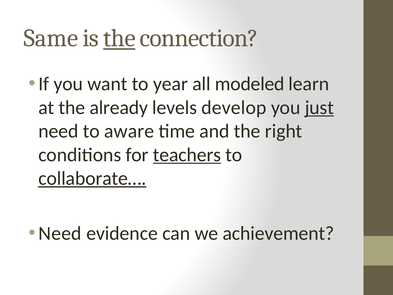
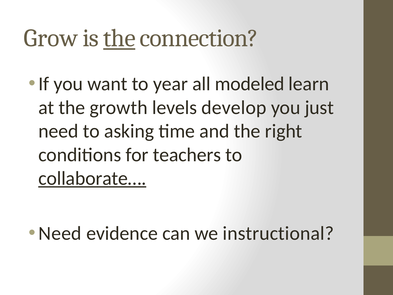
Same: Same -> Grow (51, 38)
already: already -> growth (119, 107)
just underline: present -> none (319, 107)
aware: aware -> asking (129, 131)
teachers underline: present -> none (187, 155)
achievement: achievement -> instructional (278, 233)
